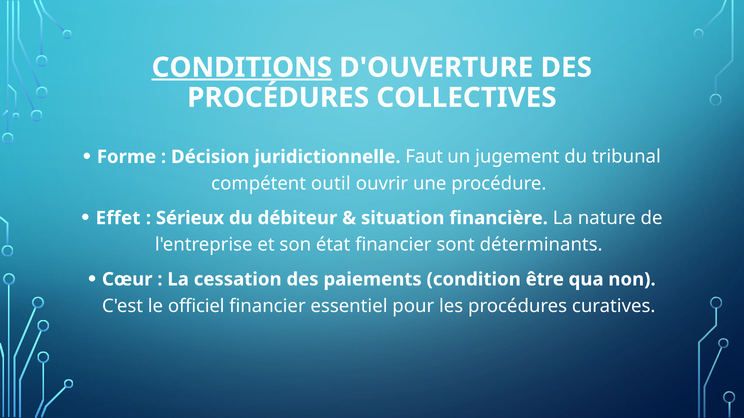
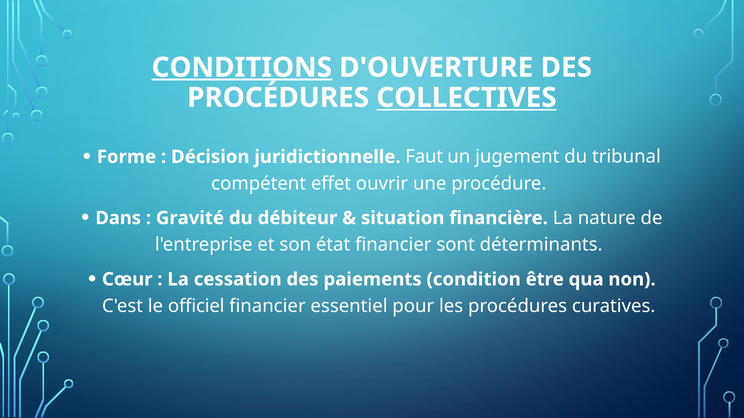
COLLECTIVES underline: none -> present (466, 98)
outil: outil -> effet (331, 184)
Effet: Effet -> Dans (118, 218)
Sérieux: Sérieux -> Gravité (190, 218)
